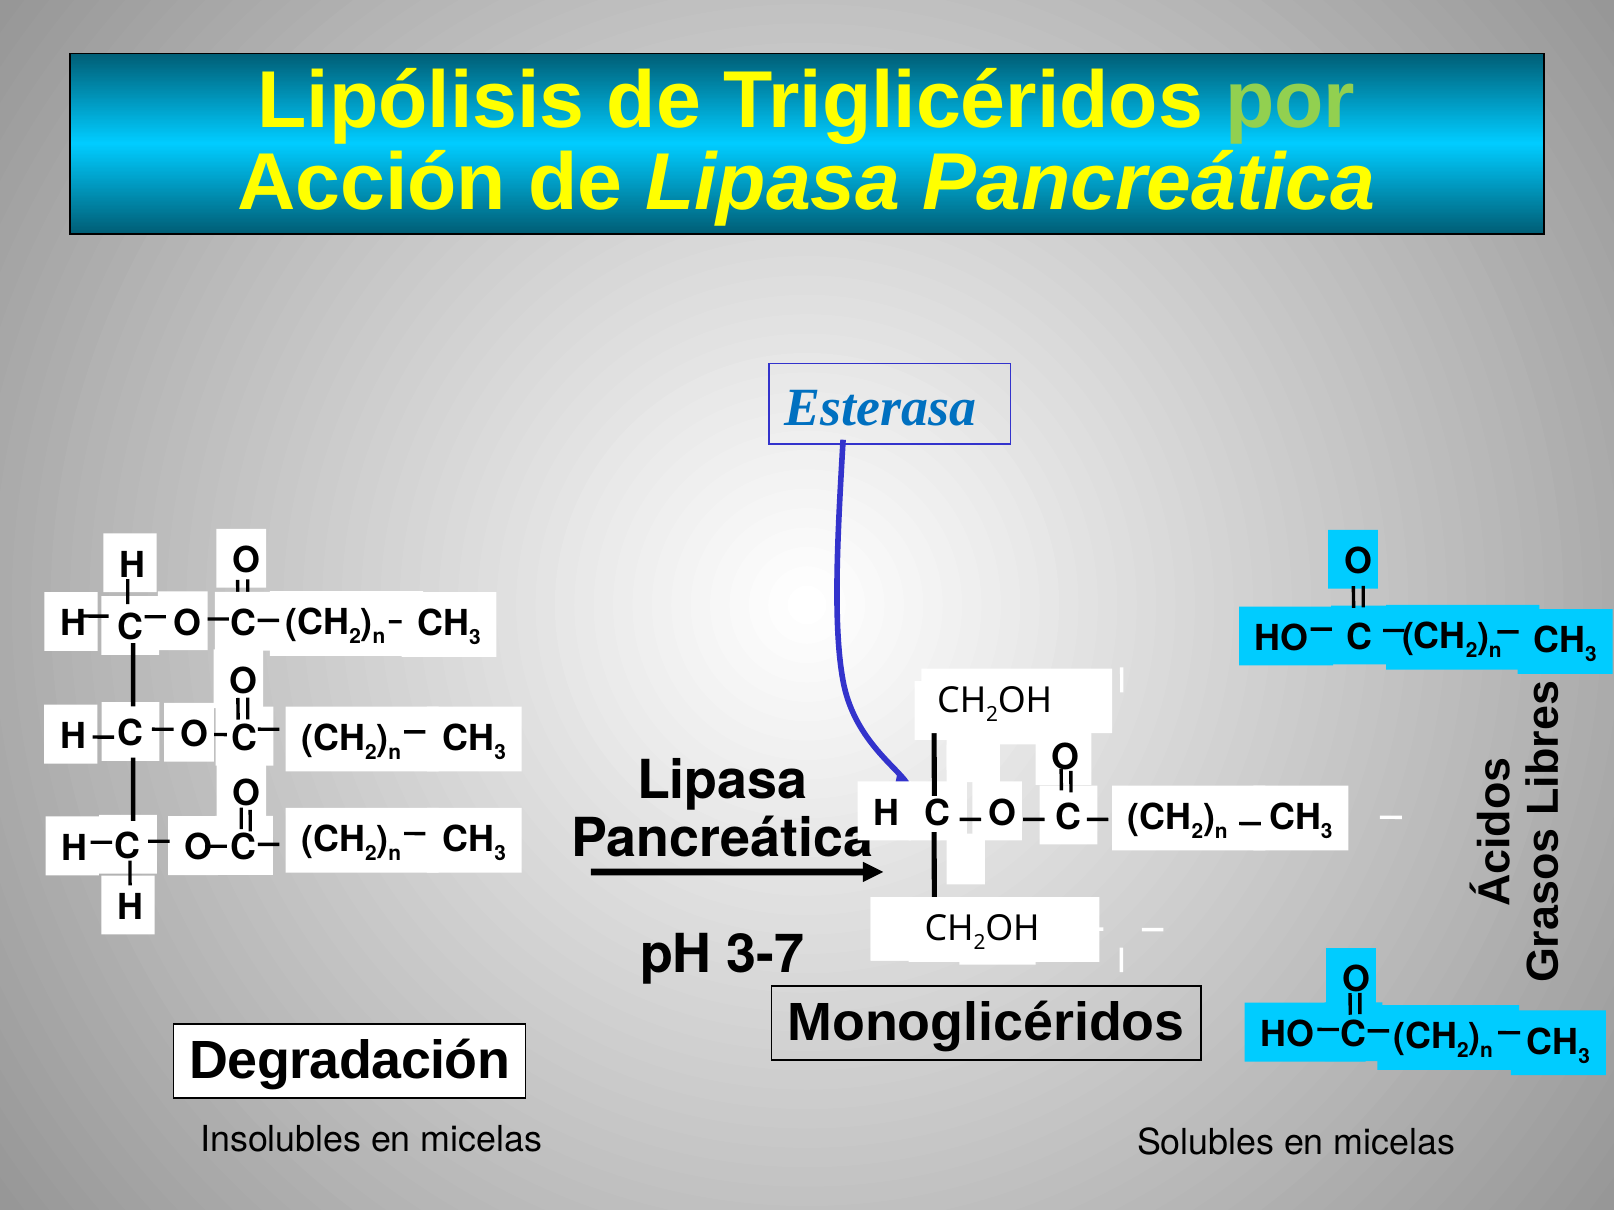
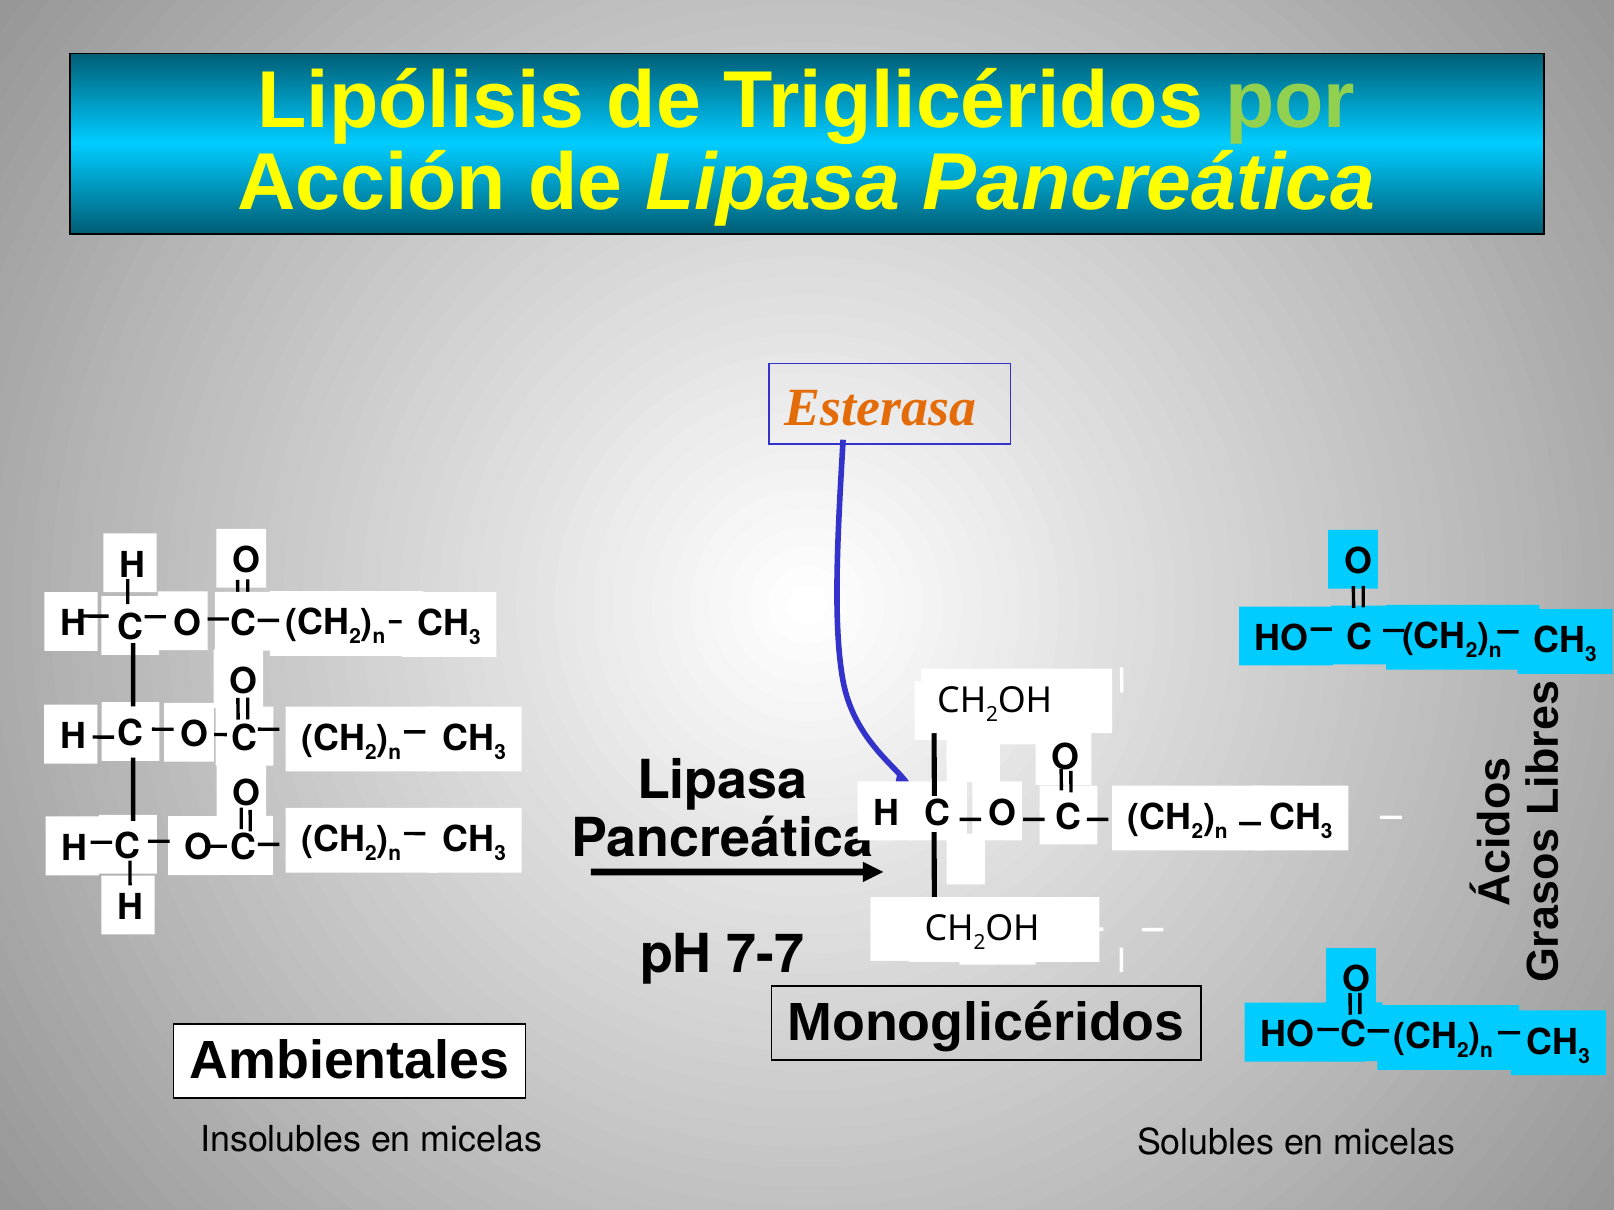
Esterasa colour: blue -> orange (880, 408)
3-7: 3-7 -> 7-7 (765, 955)
Degradación: Degradación -> Ambientales (349, 1061)
